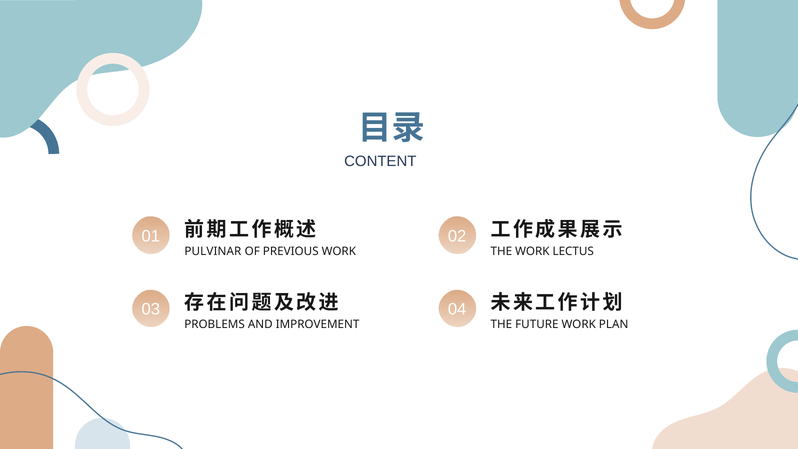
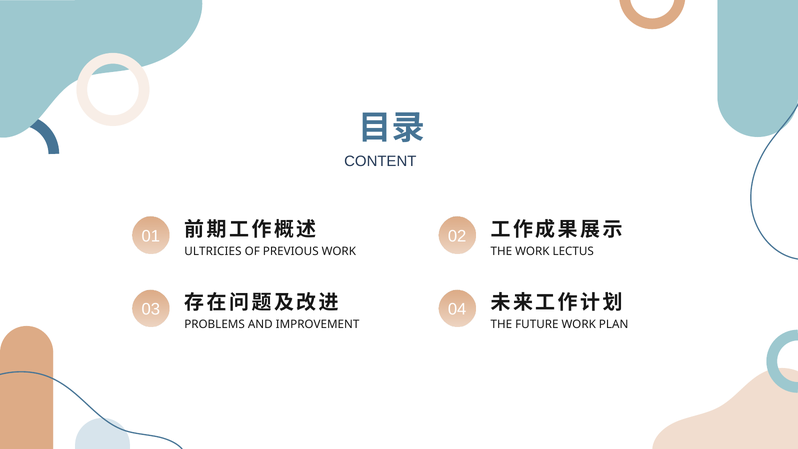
PULVINAR: PULVINAR -> ULTRICIES (213, 251)
